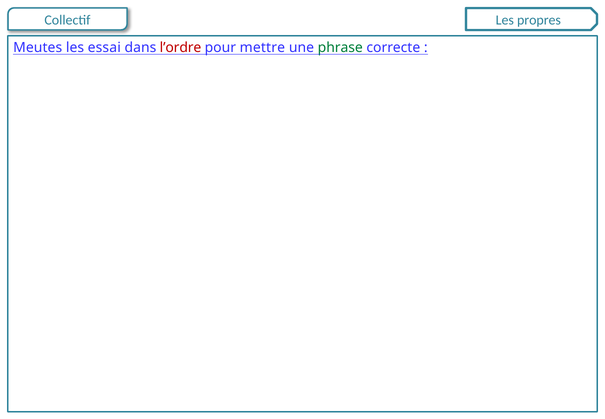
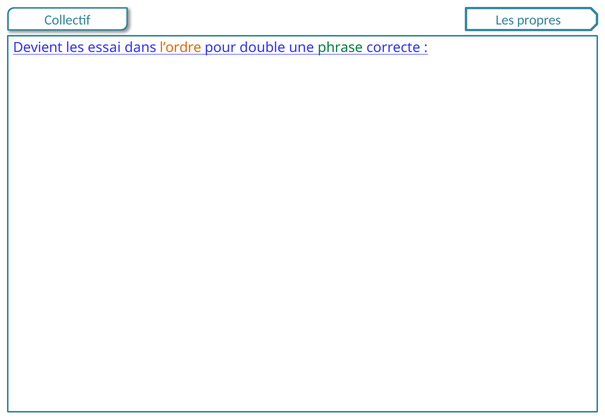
Meutes: Meutes -> Devient (38, 48)
l’ordre colour: red -> orange (181, 48)
mettre: mettre -> double (262, 48)
